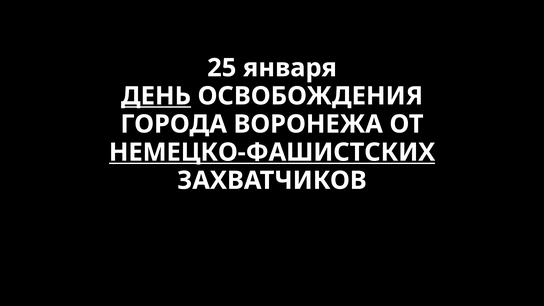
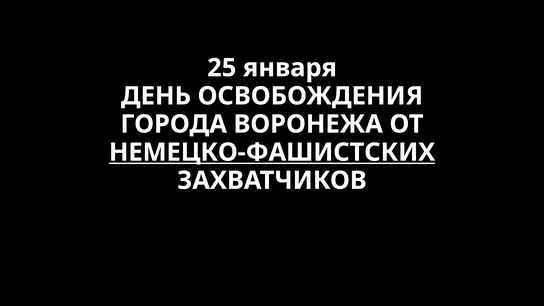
ДЕНЬ underline: present -> none (156, 96)
